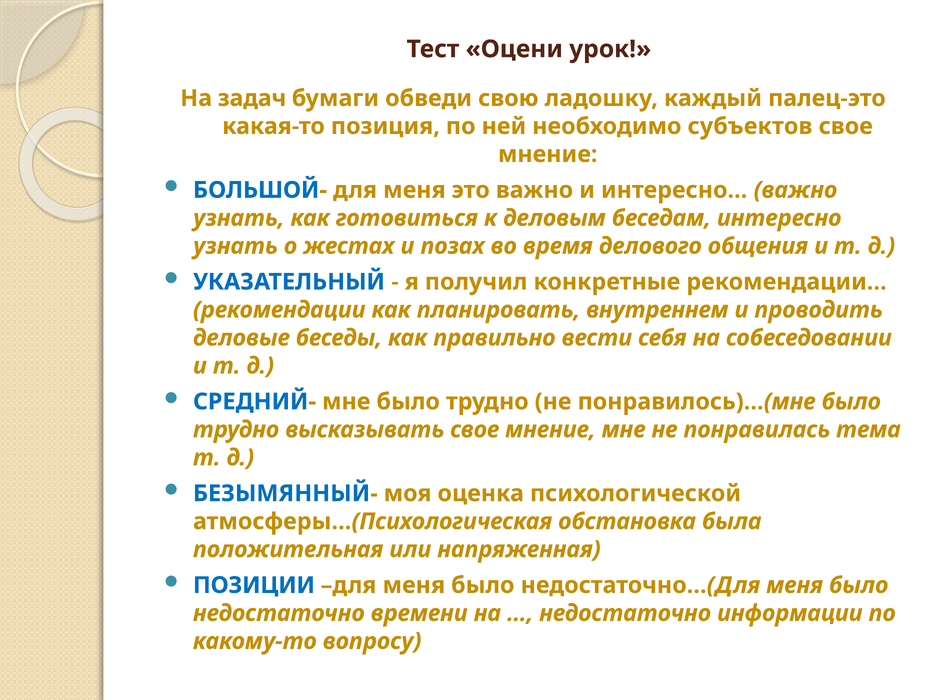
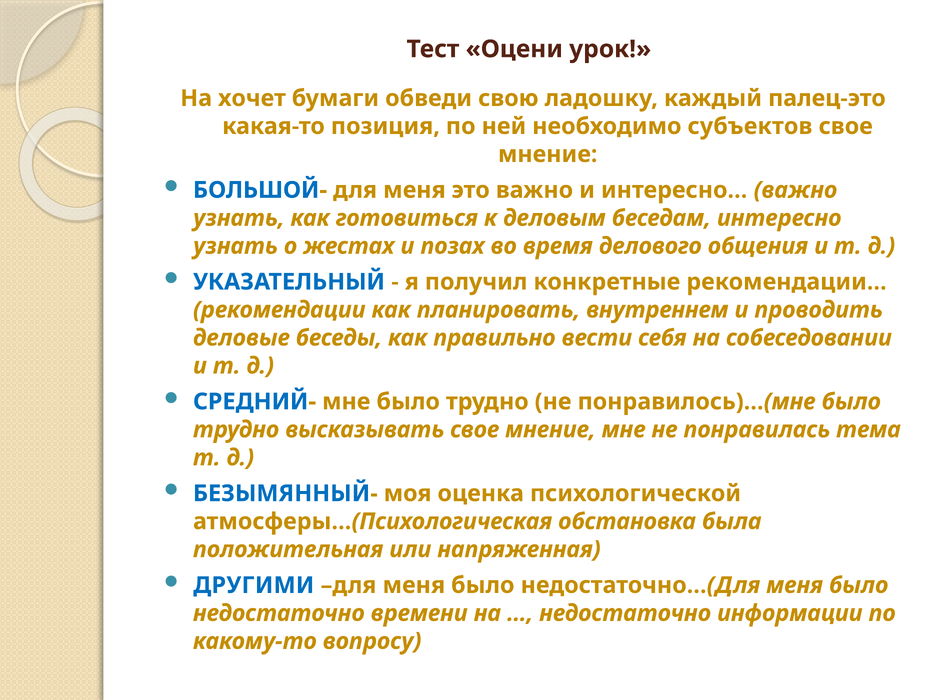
задач: задач -> хочет (252, 98)
ПОЗИЦИИ: ПОЗИЦИИ -> ДРУГИМИ (254, 585)
